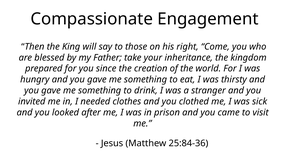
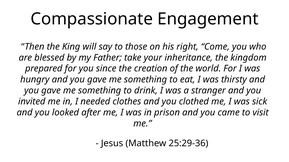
25:84-36: 25:84-36 -> 25:29-36 (188, 144)
